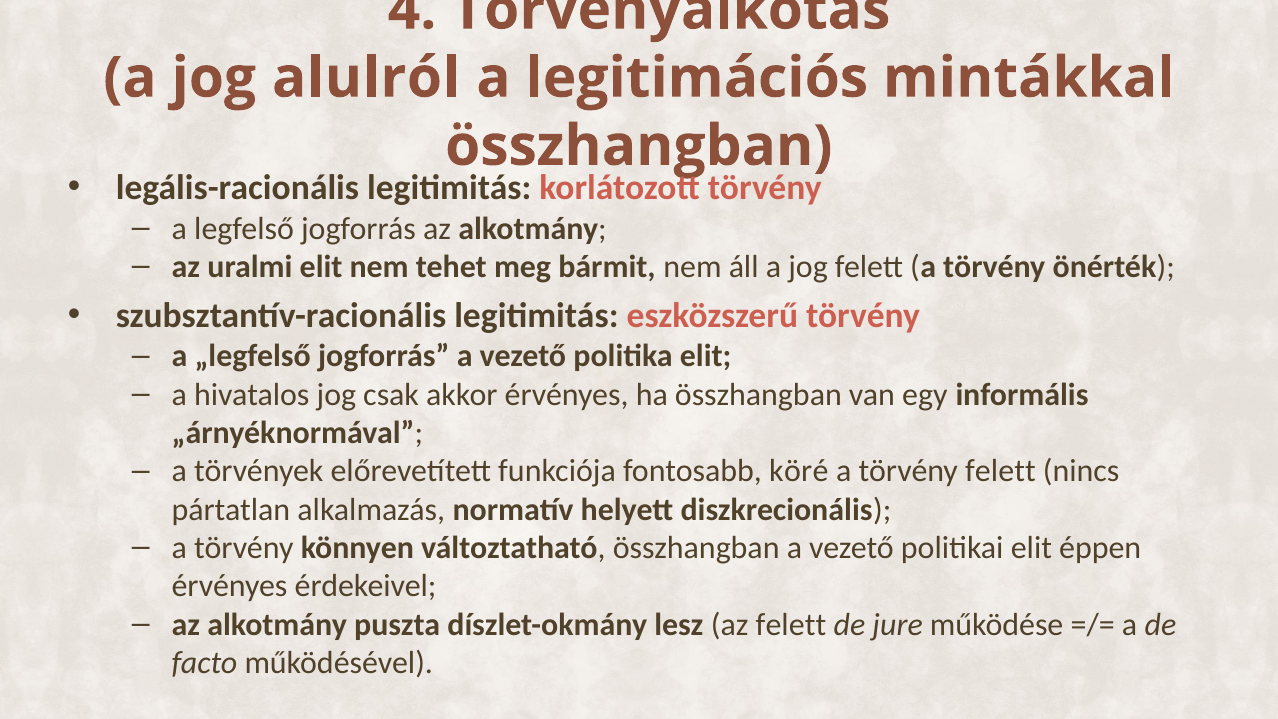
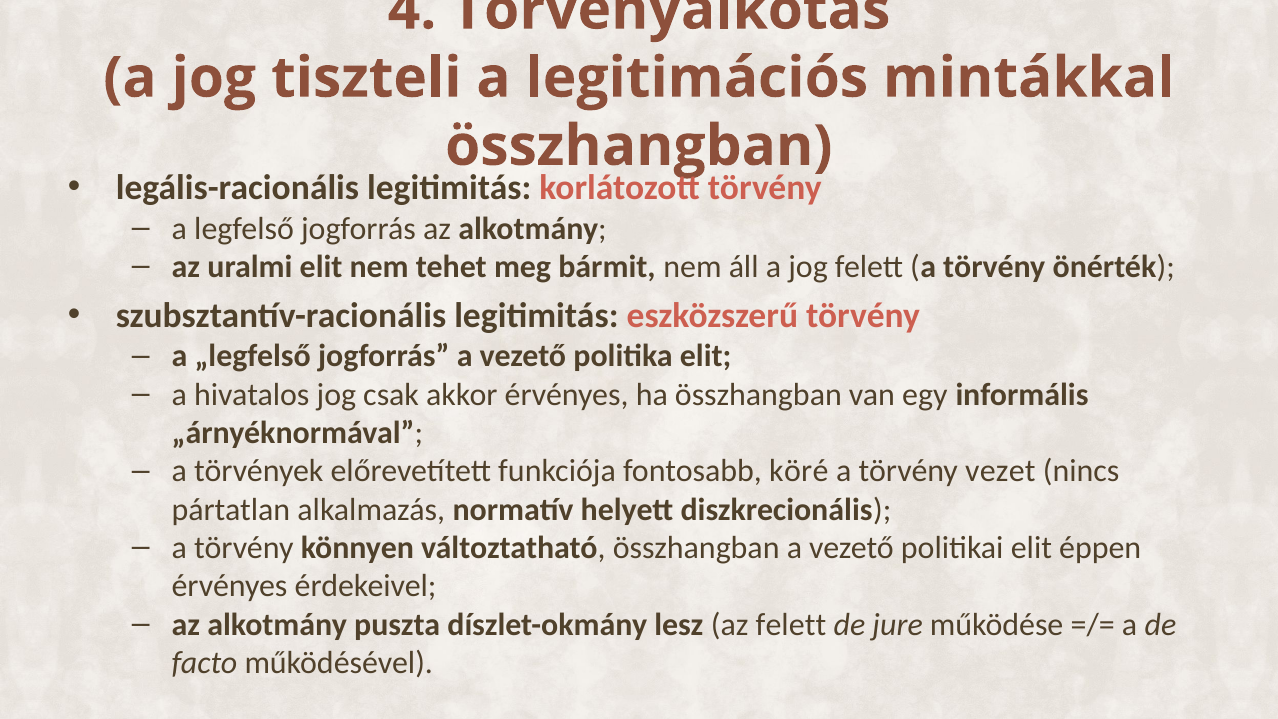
alulról: alulról -> tiszteli (366, 78)
törvény felett: felett -> vezet (1000, 471)
